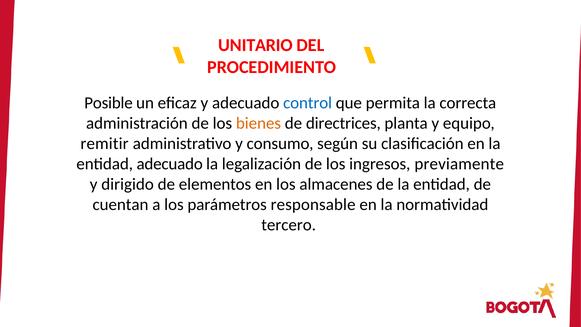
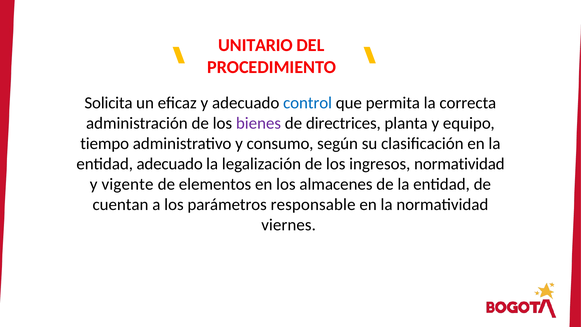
Posible: Posible -> Solicita (109, 103)
bienes colour: orange -> purple (258, 123)
remitir: remitir -> tiempo (105, 144)
ingresos previamente: previamente -> normatividad (459, 164)
dirigido: dirigido -> vigente (128, 184)
tercero: tercero -> viernes (289, 225)
